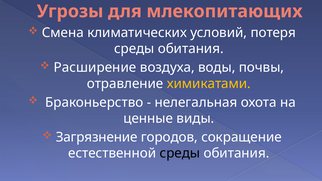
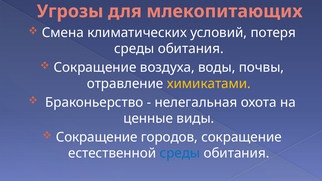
Расширение: Расширение -> Сокращение (95, 68)
Загрязнение: Загрязнение -> Сокращение (97, 137)
среды colour: black -> blue (180, 153)
